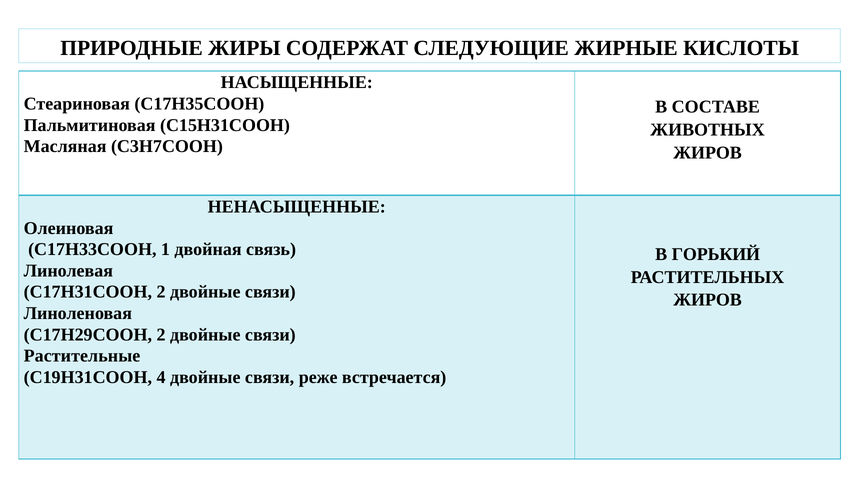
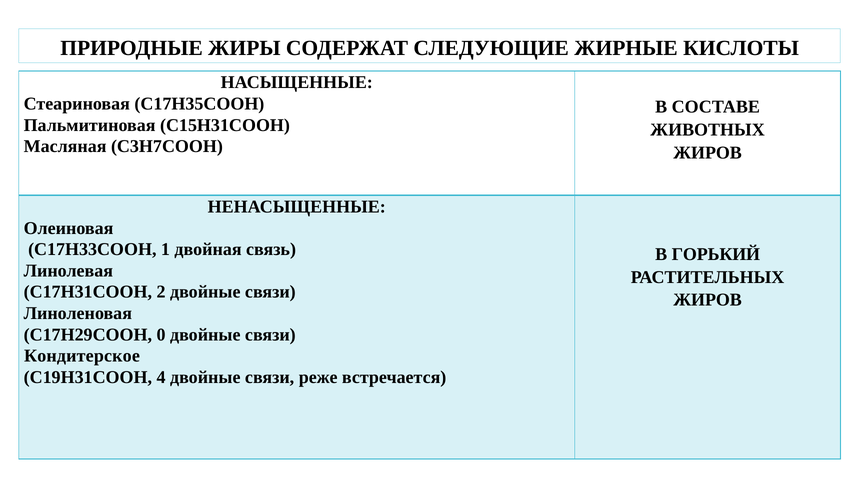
C17H29COOH 2: 2 -> 0 (161, 335)
Растительные: Растительные -> Кондитерское (82, 356)
